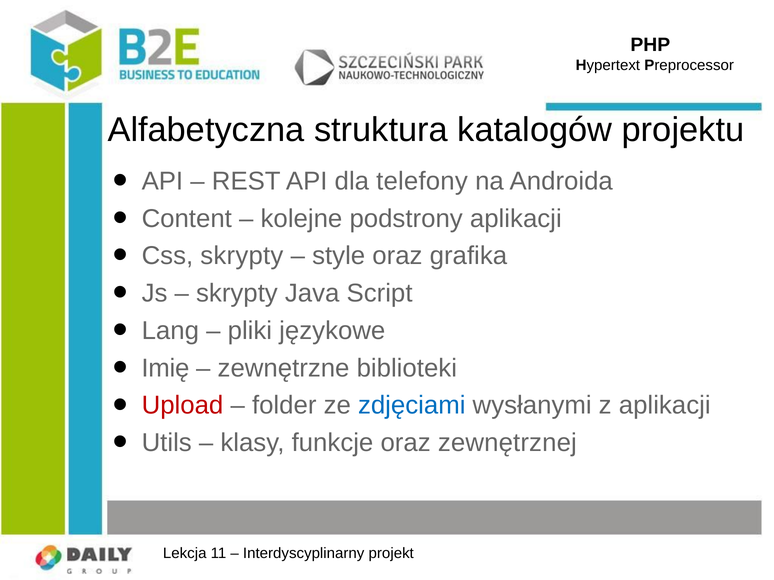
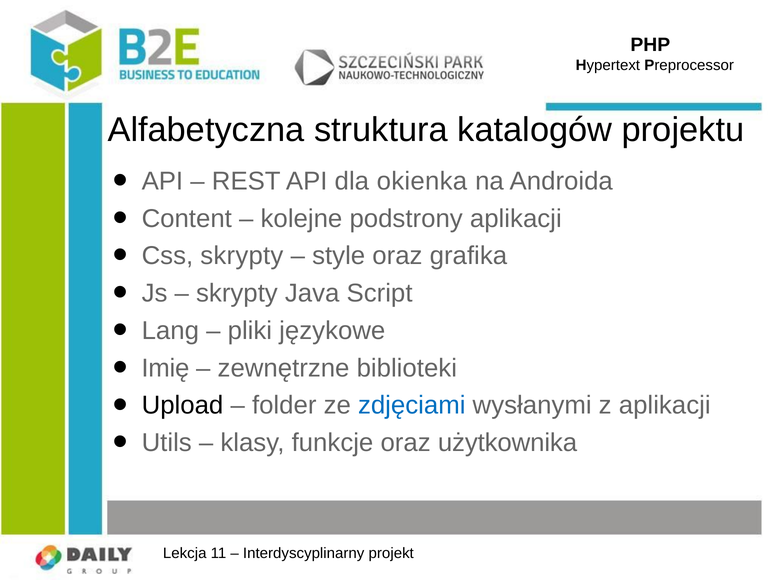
telefony: telefony -> okienka (422, 181)
Upload colour: red -> black (183, 406)
zewnętrznej: zewnętrznej -> użytkownika (507, 443)
